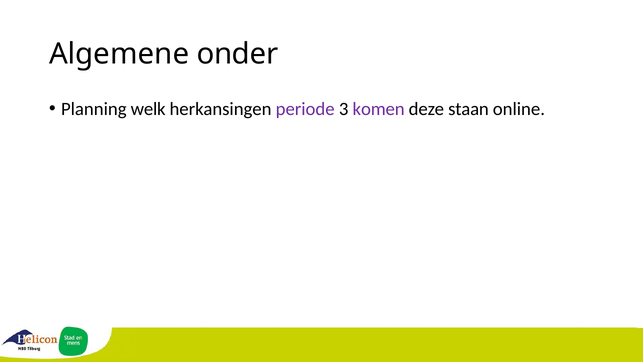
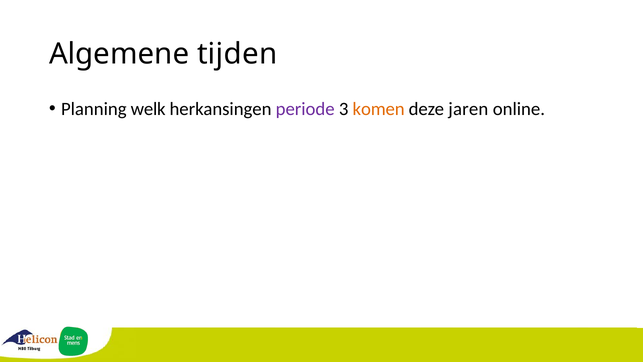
onder: onder -> tijden (237, 54)
komen colour: purple -> orange (379, 109)
staan: staan -> jaren (468, 109)
